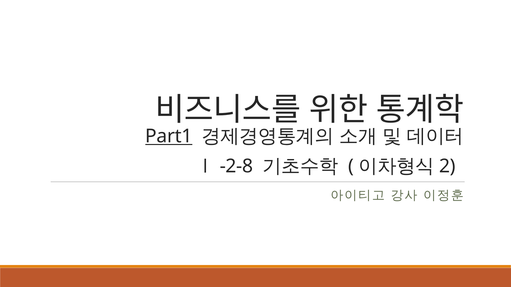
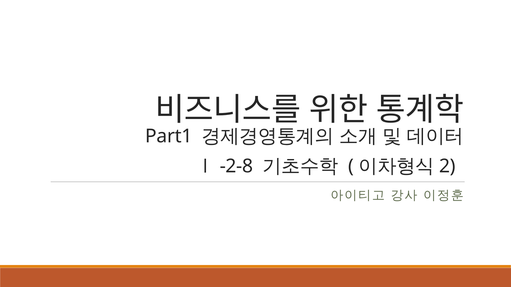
Part1 underline: present -> none (169, 137)
